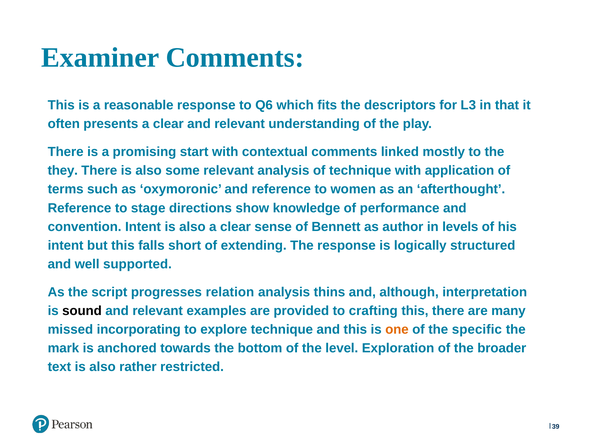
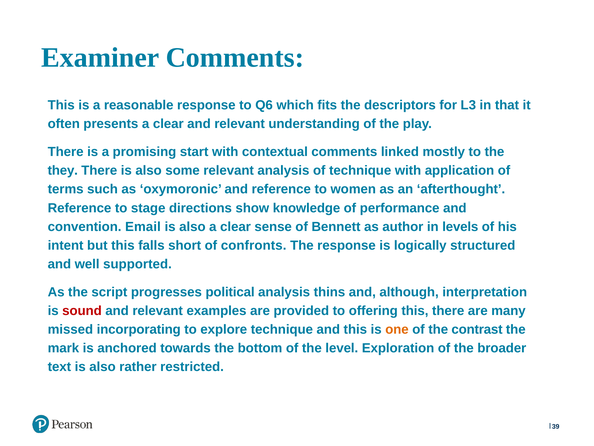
convention Intent: Intent -> Email (143, 226)
extending: extending -> confronts (254, 245)
relation: relation -> political (230, 292)
sound colour: black -> red (82, 310)
crafting: crafting -> offering (373, 310)
specific: specific -> contrast (477, 329)
